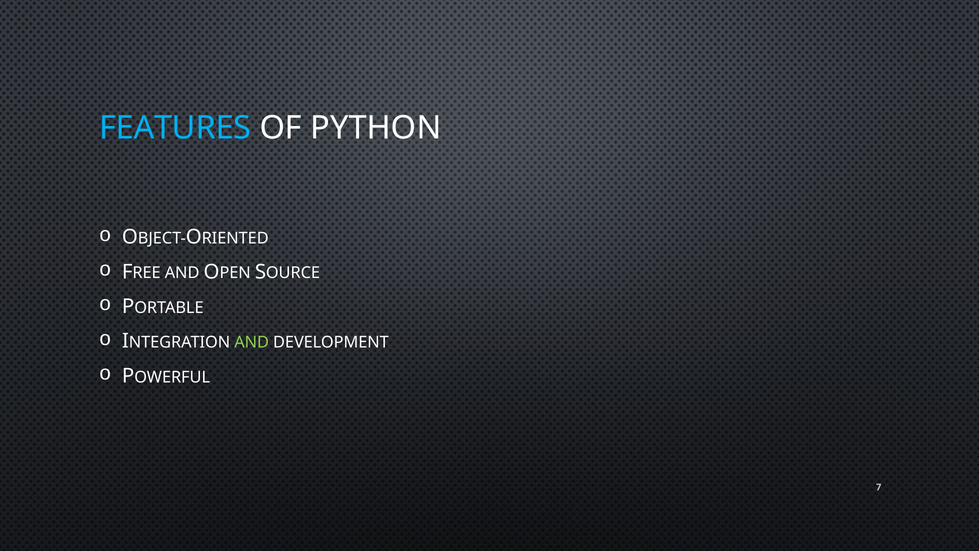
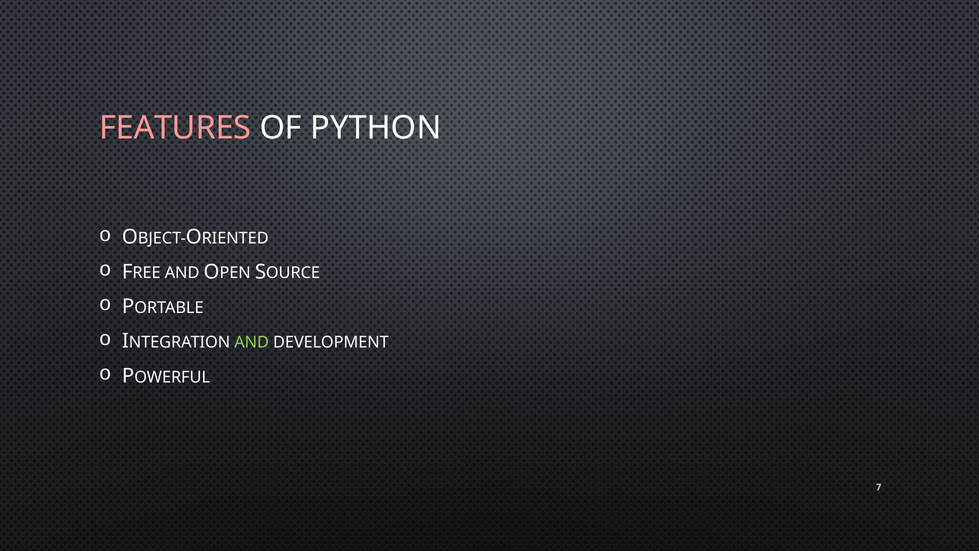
FEATURES colour: light blue -> pink (175, 128)
